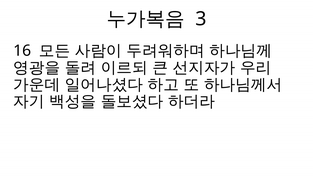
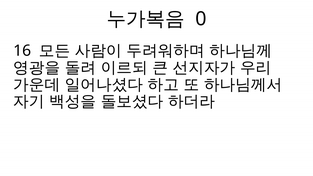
3: 3 -> 0 (201, 19)
